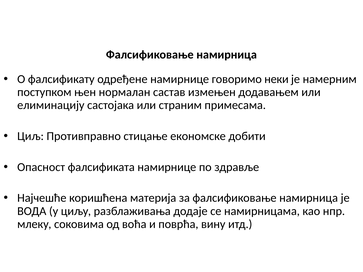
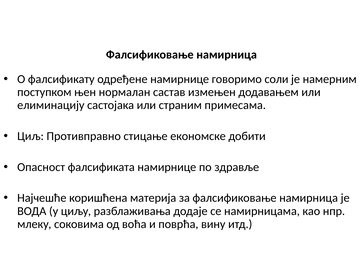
неки: неки -> соли (276, 79)
